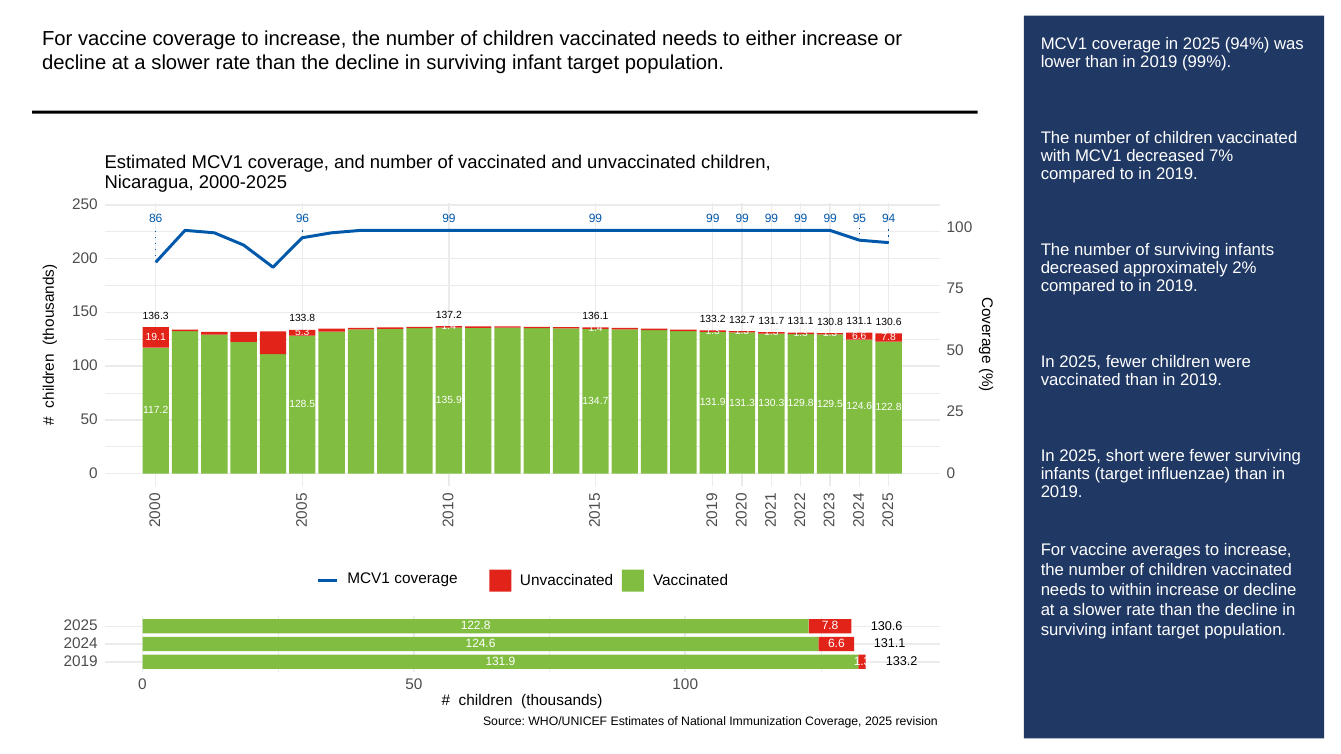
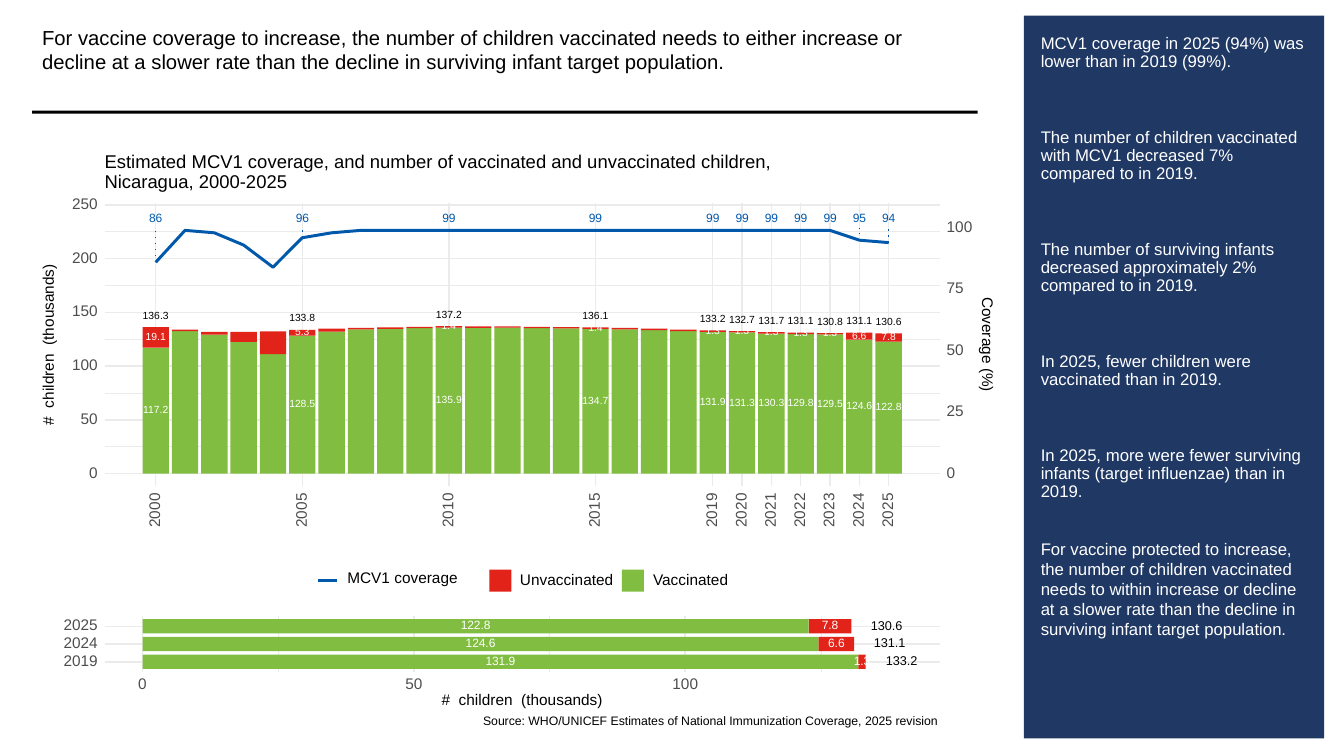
short: short -> more (1125, 456)
averages: averages -> protected (1166, 550)
